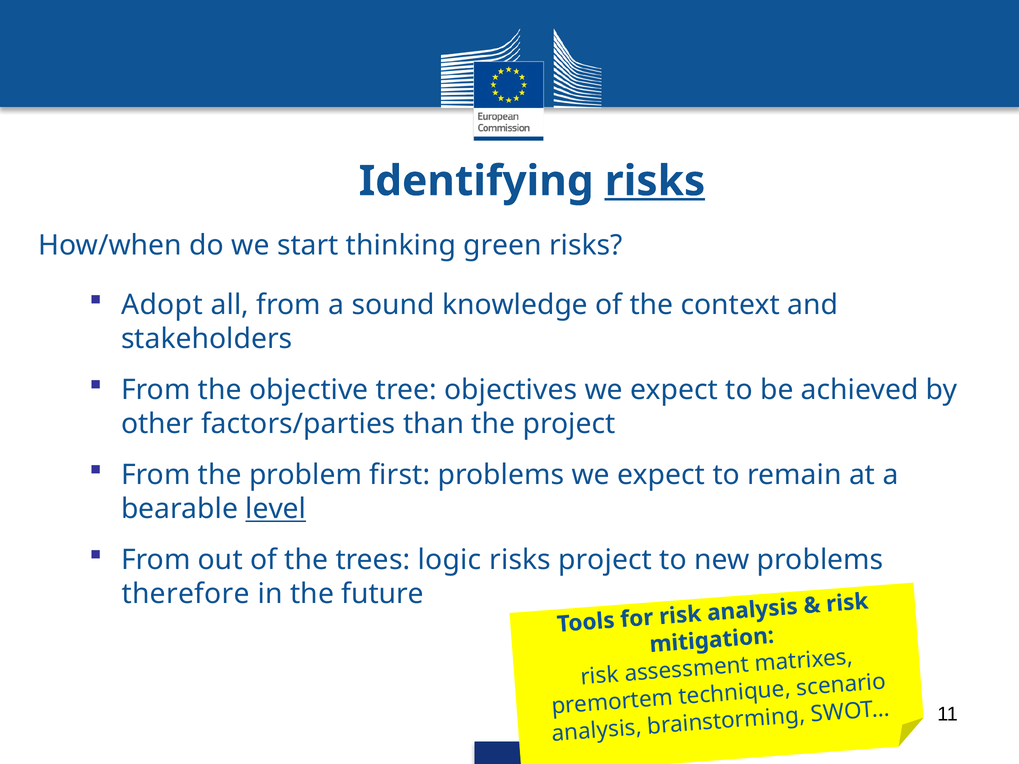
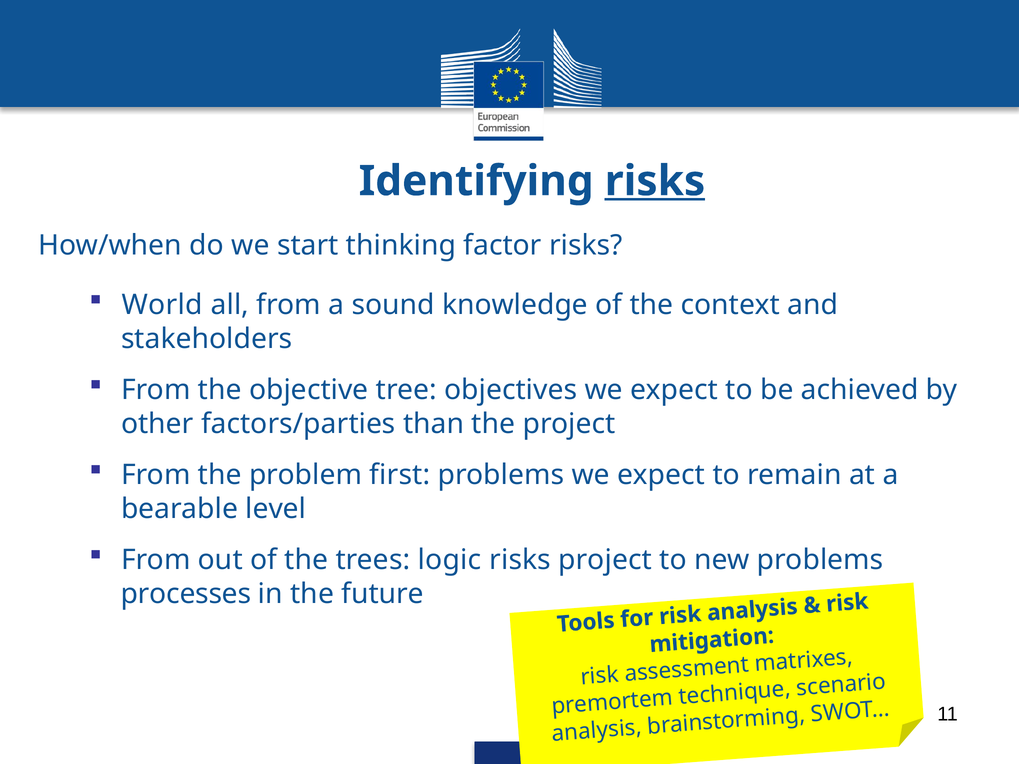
green: green -> factor (503, 246)
Adopt: Adopt -> World (162, 305)
level underline: present -> none (276, 509)
therefore: therefore -> processes (186, 594)
